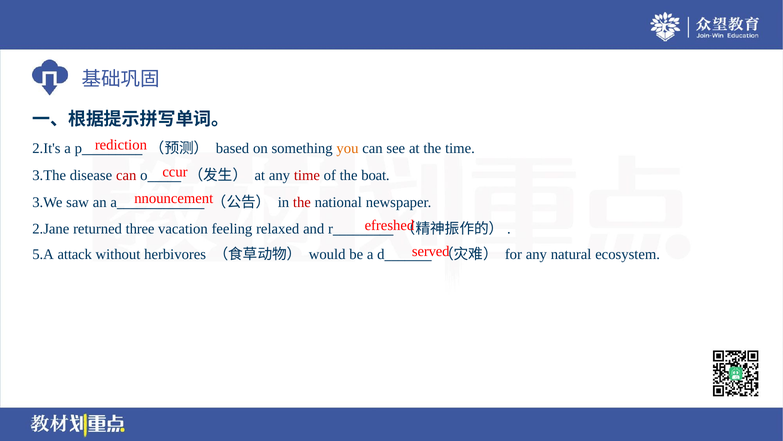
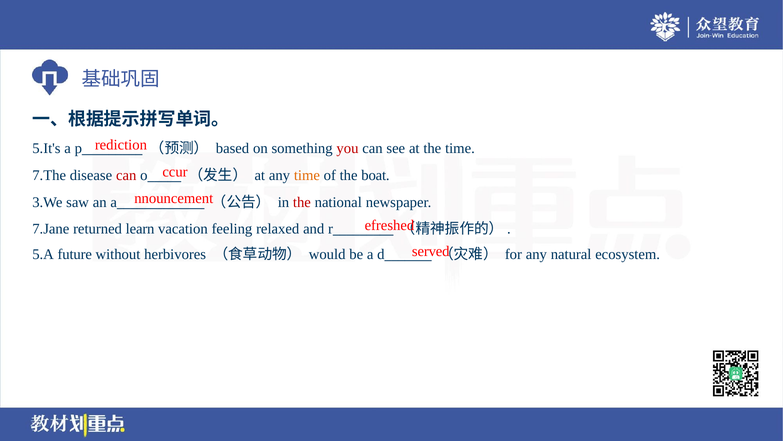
2.It's: 2.It's -> 5.It's (46, 148)
you colour: orange -> red (347, 148)
3.The: 3.The -> 7.The (49, 175)
time colour: red -> orange (307, 175)
2.Jane: 2.Jane -> 7.Jane (51, 229)
three: three -> learn (140, 229)
attack: attack -> future (75, 254)
